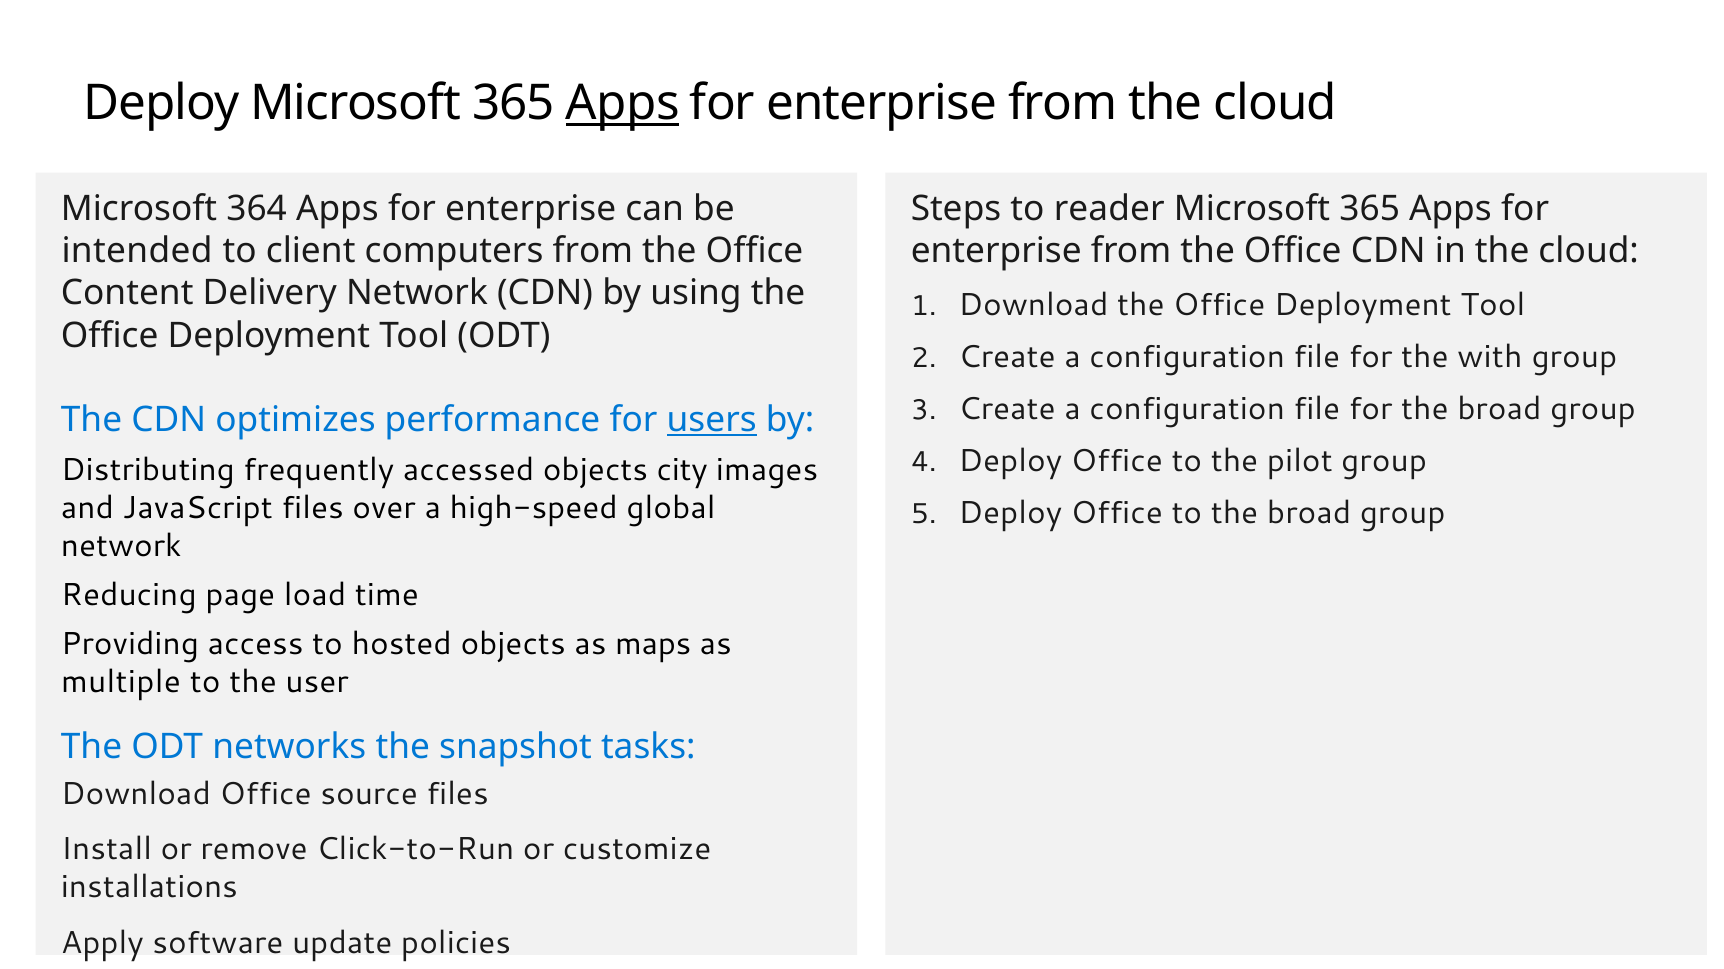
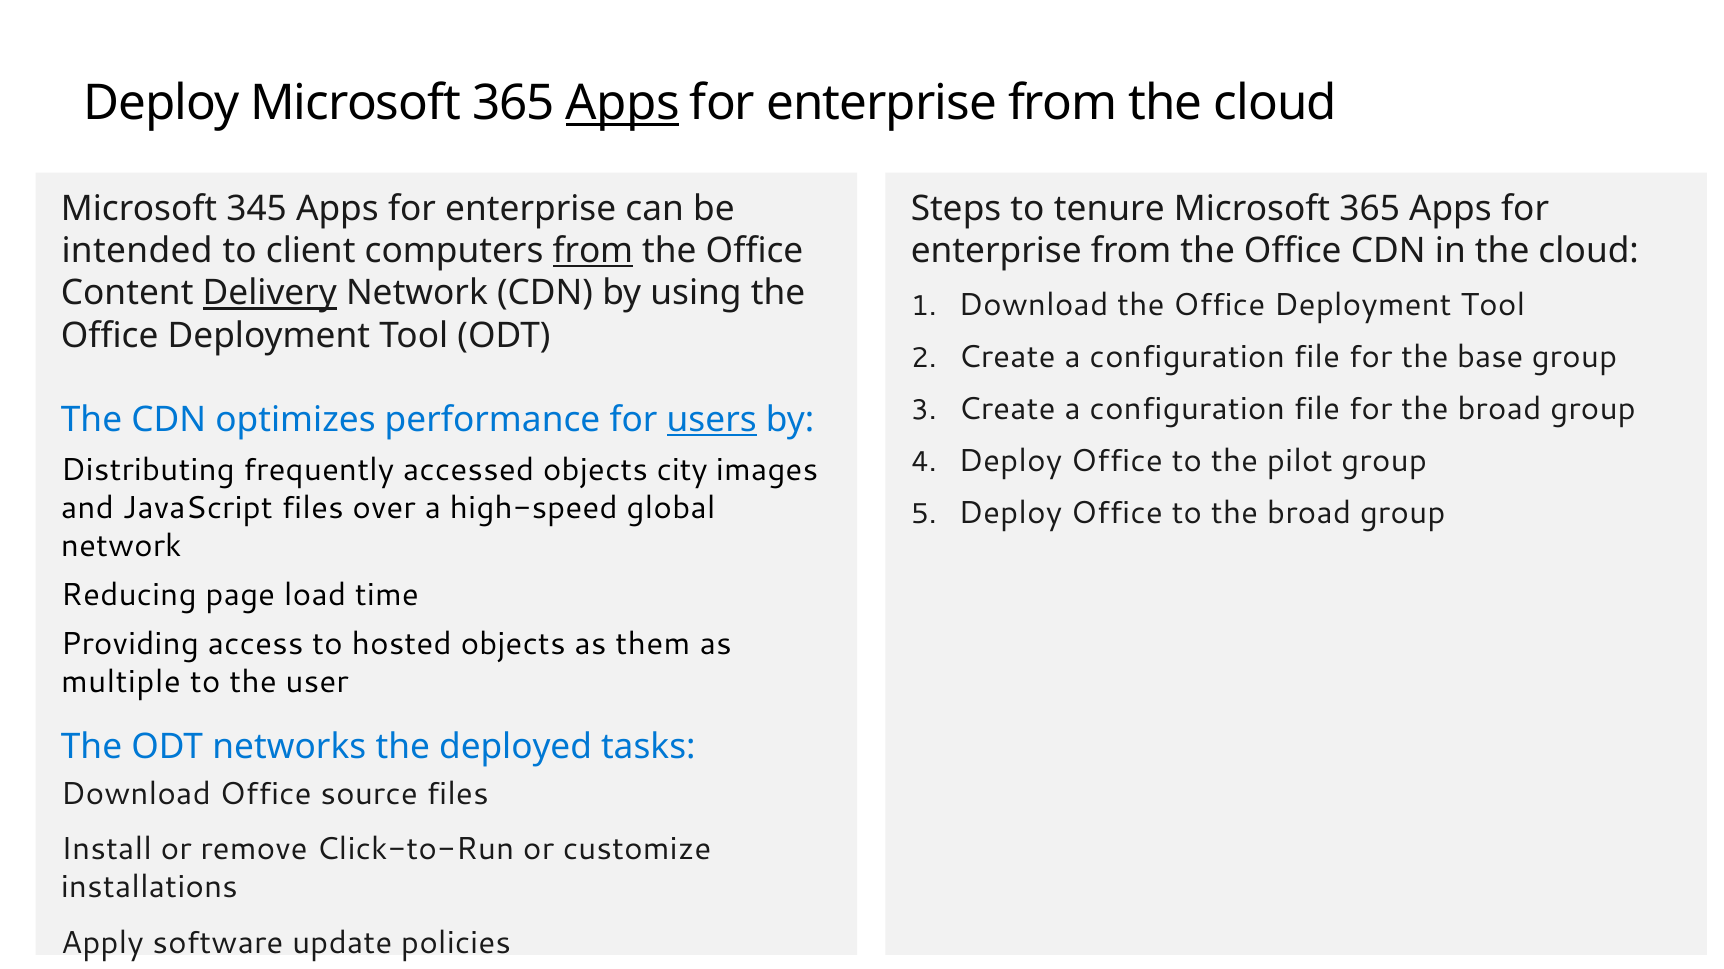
364: 364 -> 345 (257, 209)
reader: reader -> tenure (1109, 209)
from underline: none -> present (593, 251)
Delivery underline: none -> present (270, 294)
with: with -> base (1490, 357)
maps: maps -> them (653, 644)
snapshot: snapshot -> deployed (516, 747)
